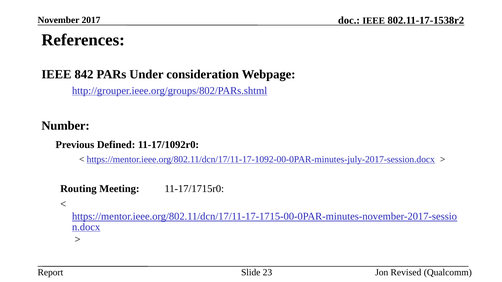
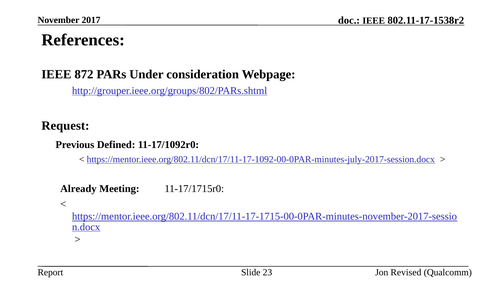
842: 842 -> 872 (84, 74)
Number: Number -> Request (65, 126)
Routing: Routing -> Already (78, 189)
